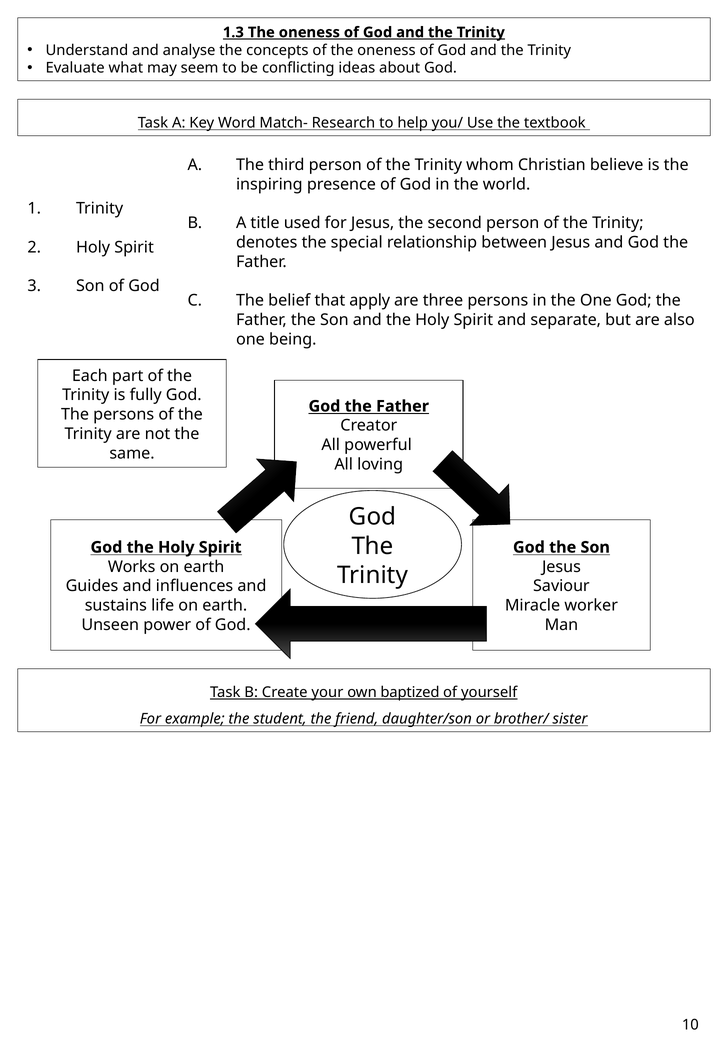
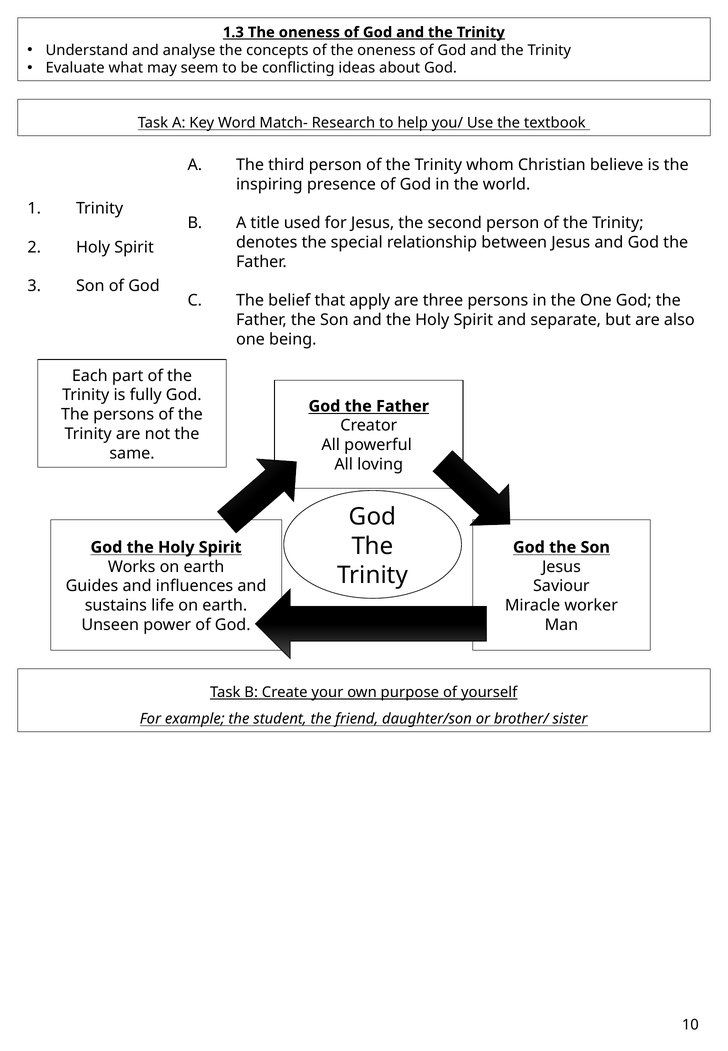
baptized: baptized -> purpose (410, 693)
